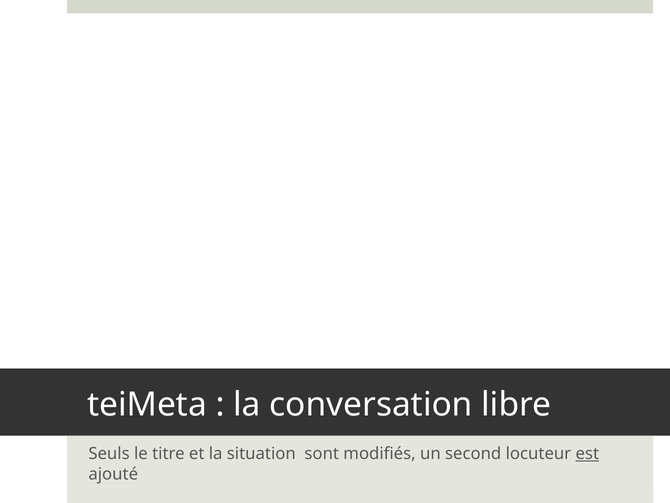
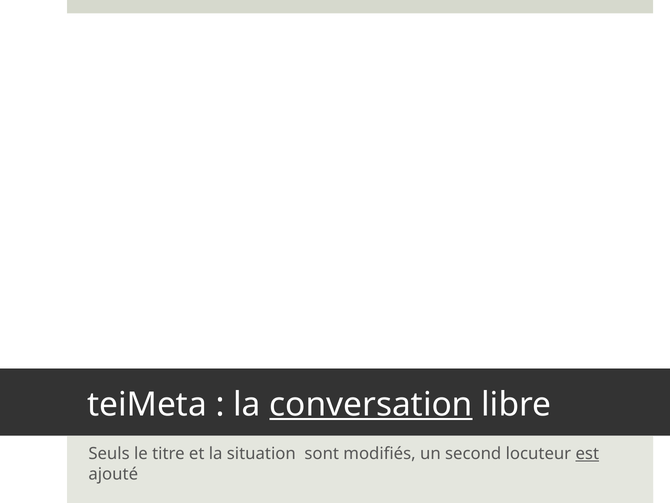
conversation underline: none -> present (371, 404)
